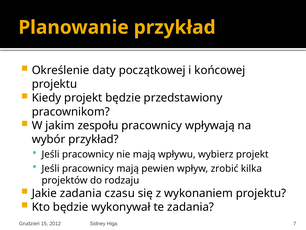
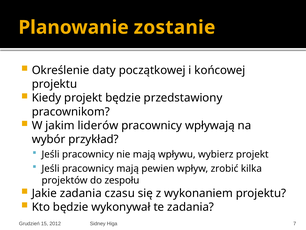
Planowanie przykład: przykład -> zostanie (175, 27)
zespołu: zespołu -> liderów (98, 125)
rodzaju: rodzaju -> zespołu (122, 180)
